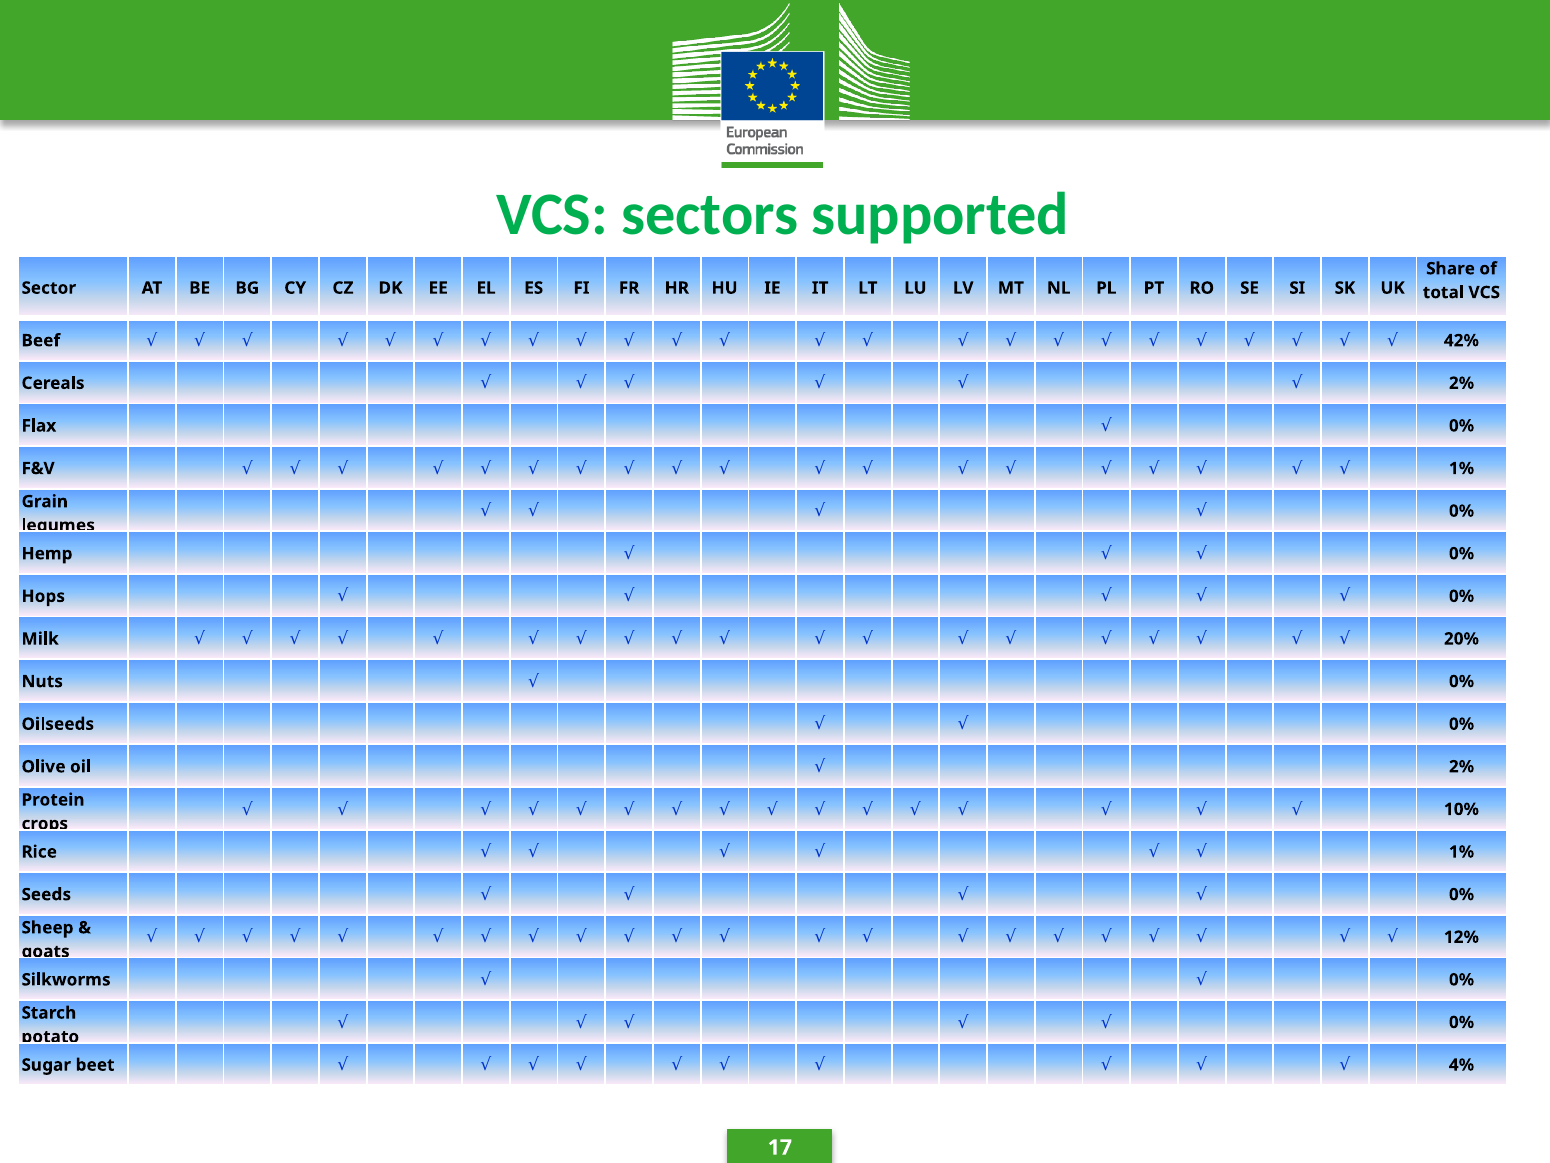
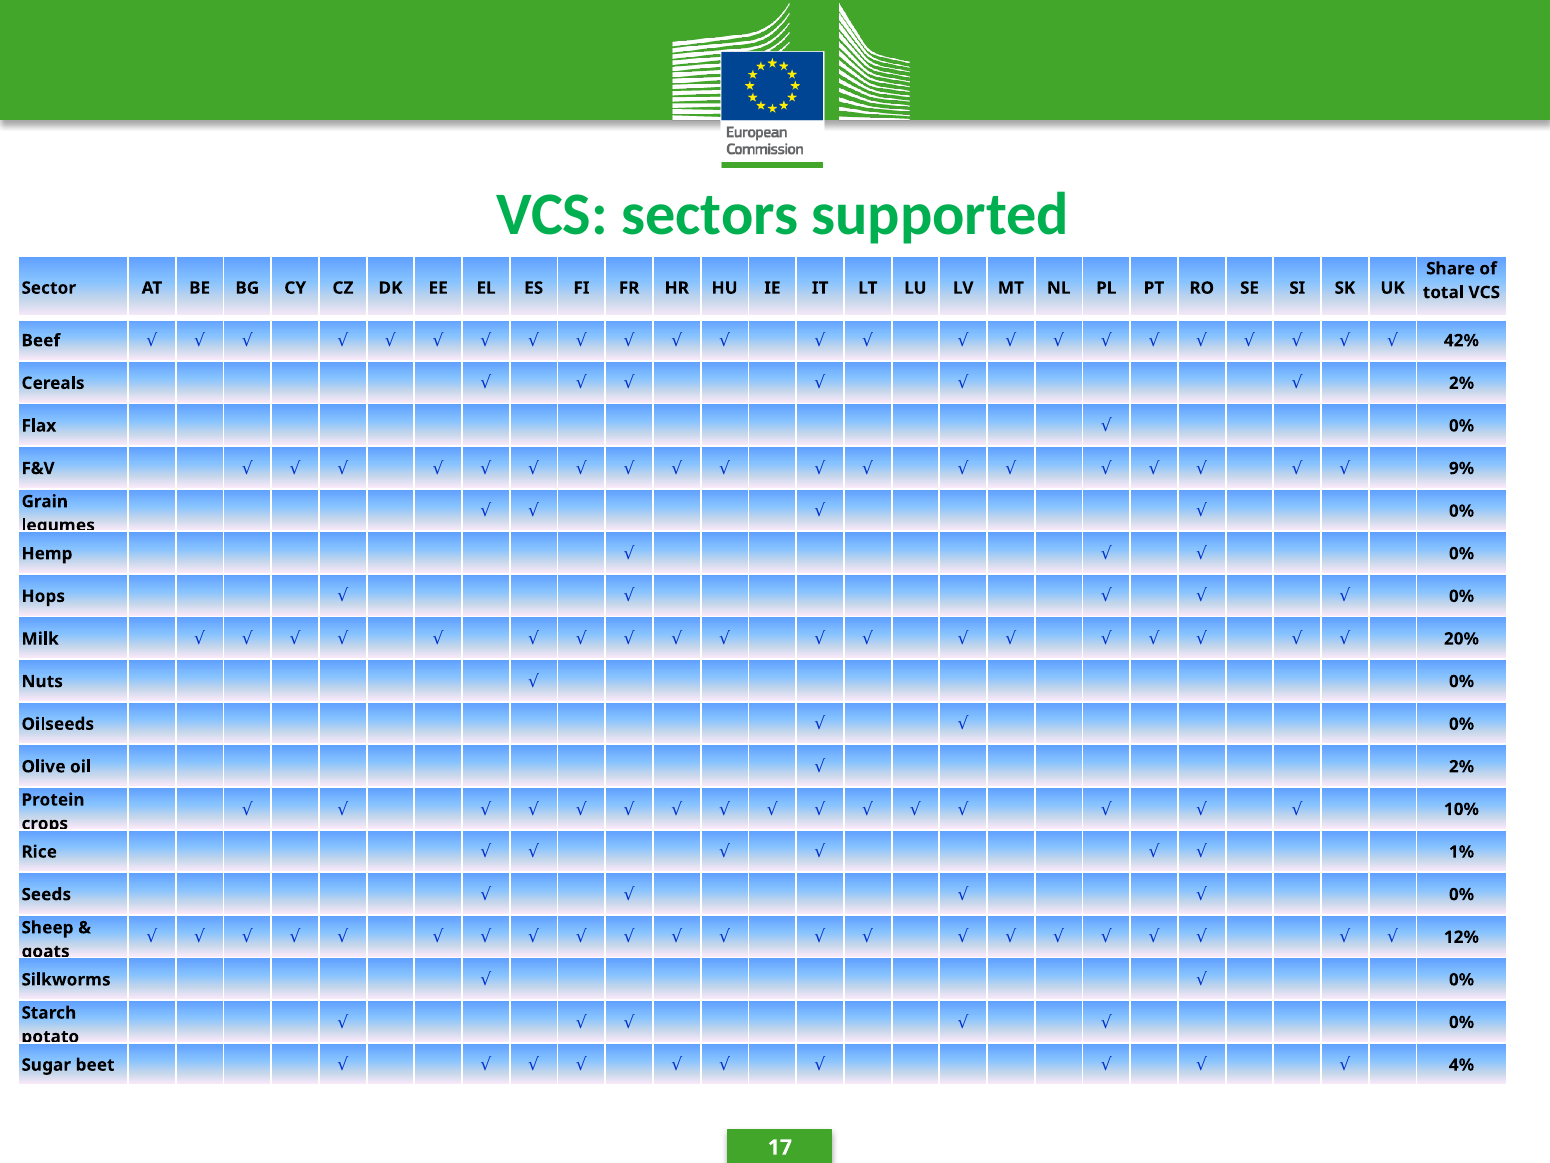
1%: 1% -> 9% (1462, 468)
